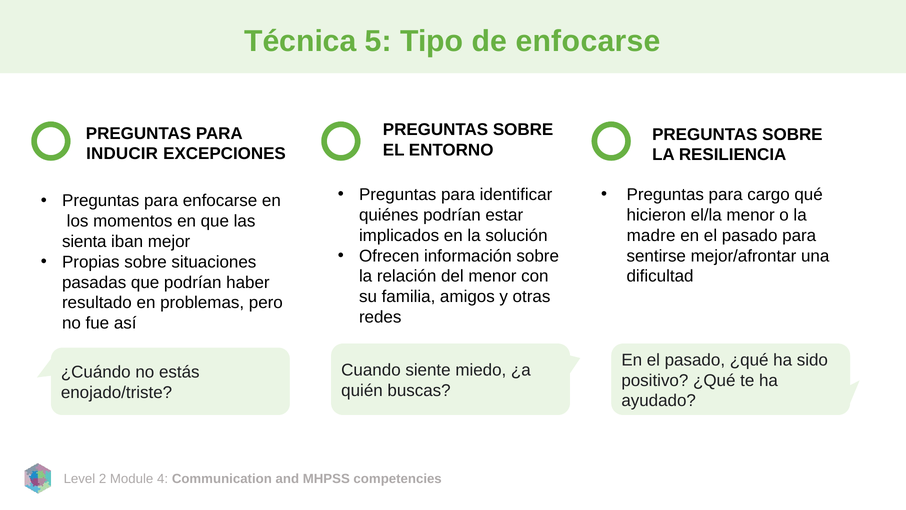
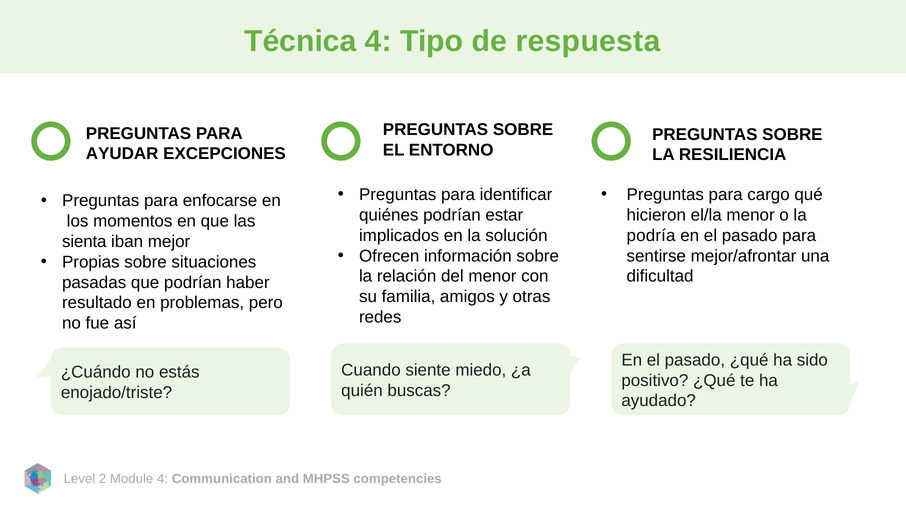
Técnica 5: 5 -> 4 (378, 41)
de enfocarse: enfocarse -> respuesta (588, 41)
INDUCIR: INDUCIR -> AYUDAR (122, 154)
madre: madre -> podría (651, 235)
